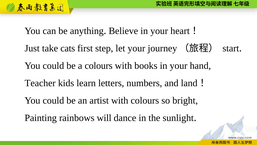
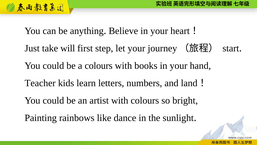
cats: cats -> will (68, 48)
will: will -> like (104, 118)
